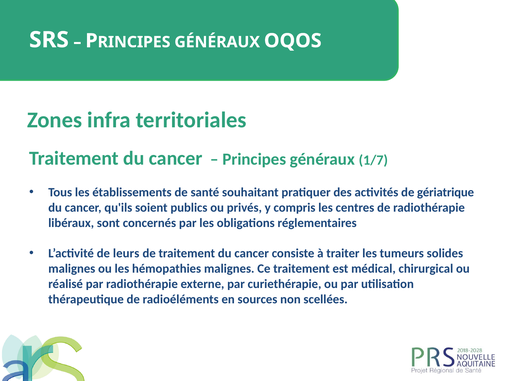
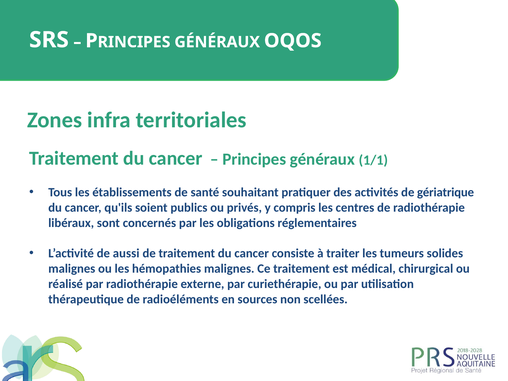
1/7: 1/7 -> 1/1 (373, 160)
leurs: leurs -> aussi (126, 253)
